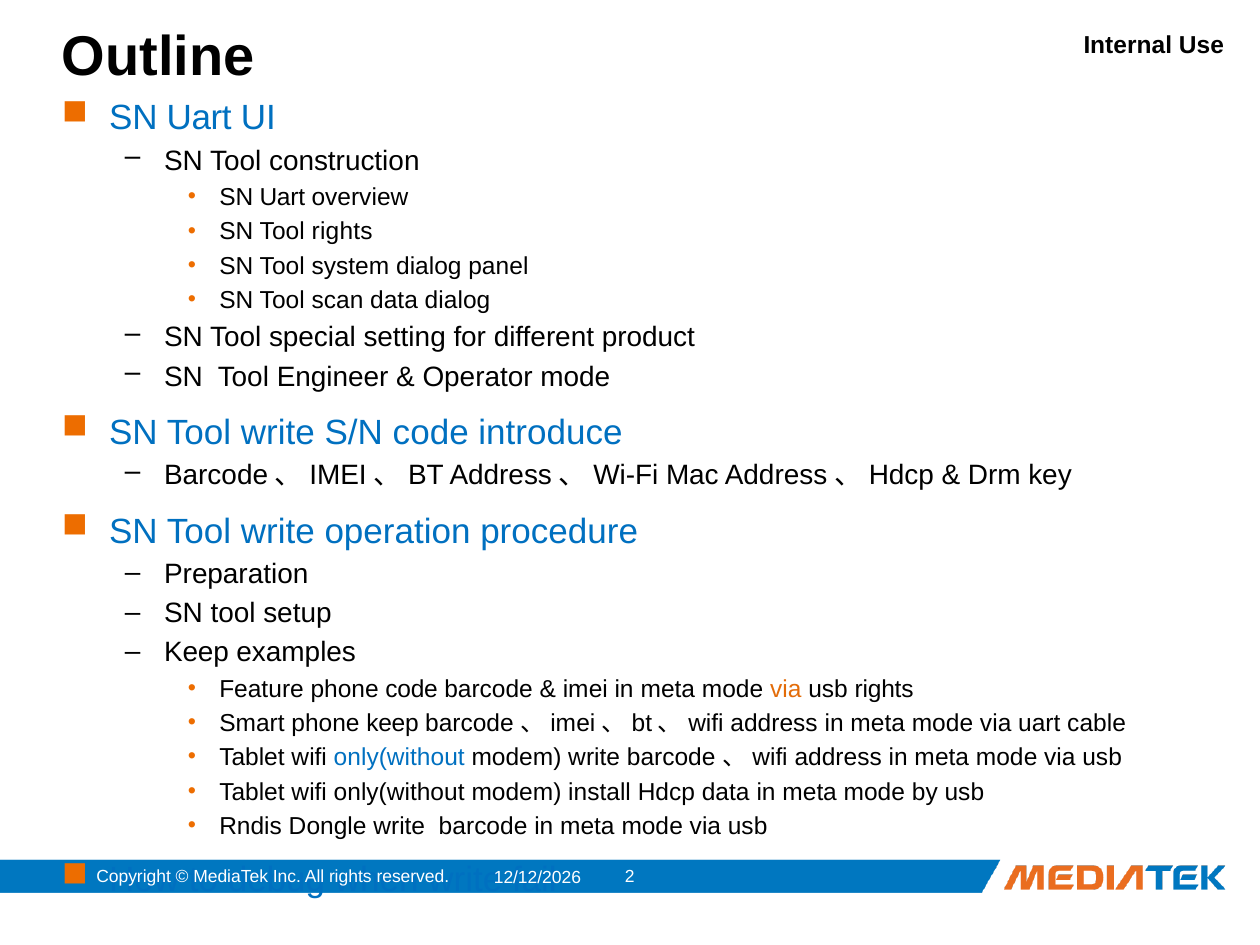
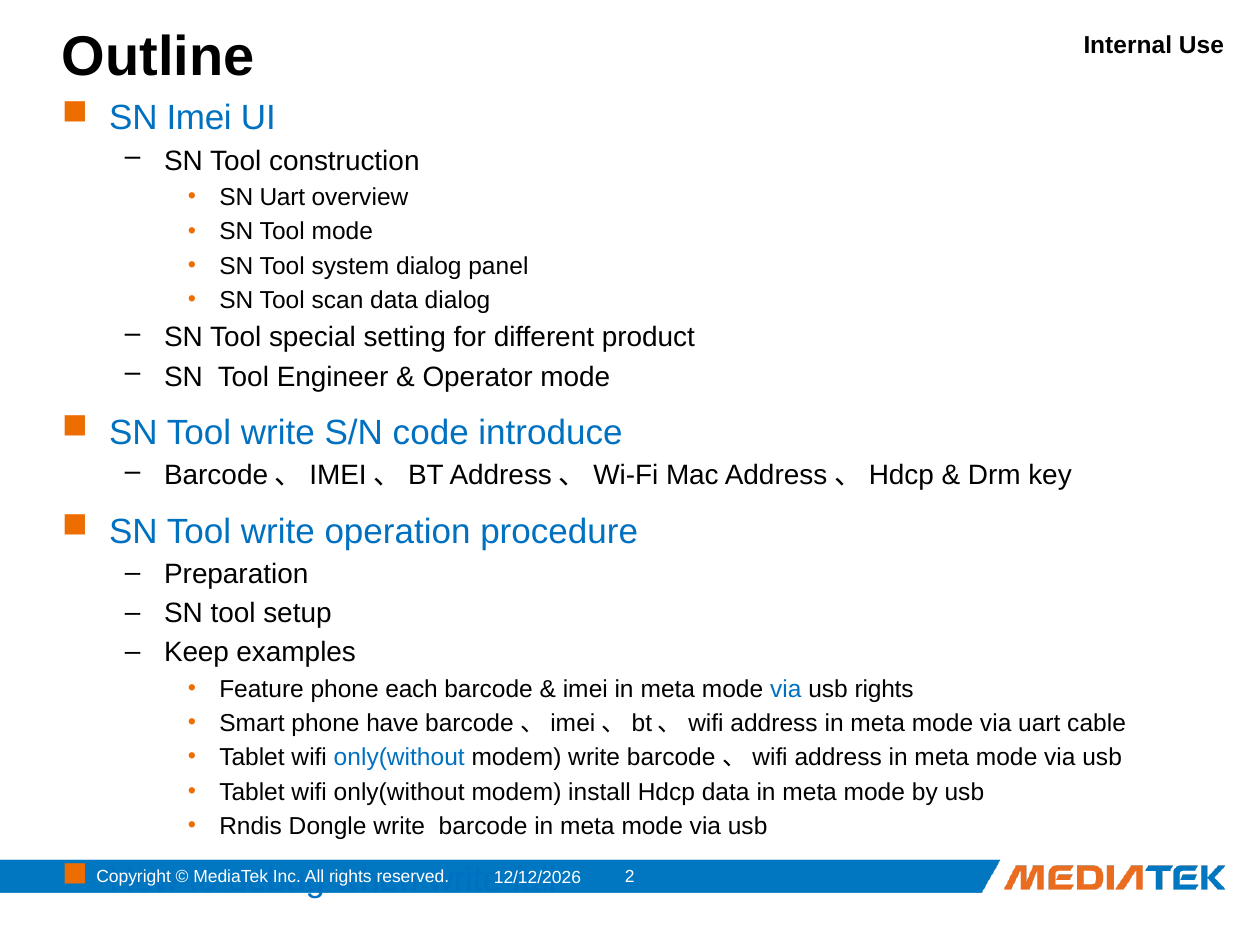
Uart: Uart -> Imei (199, 118)
Tool rights: rights -> mode (342, 232)
phone code: code -> each (412, 689)
via colour: orange -> blue (786, 689)
phone keep: keep -> have (393, 723)
